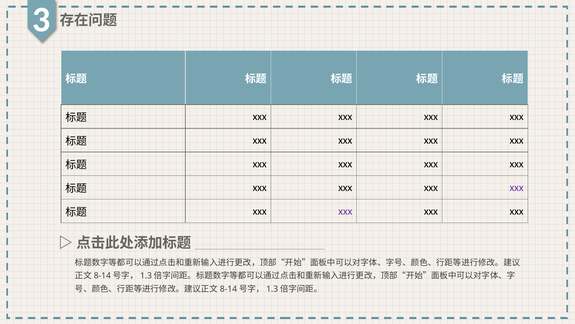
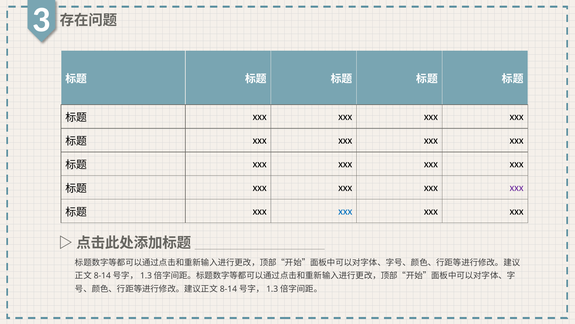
xxx colour: purple -> blue (345, 211)
